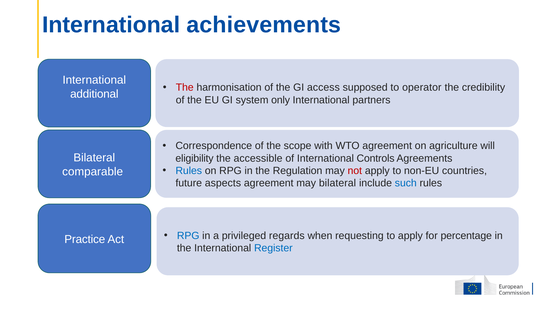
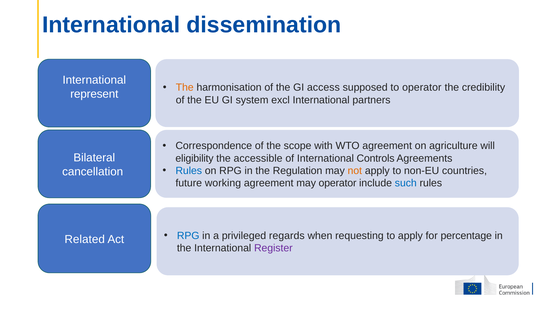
achievements: achievements -> dissemination (264, 25)
The colour: red -> orange (185, 88)
additional: additional -> represent (94, 94)
only: only -> excl (281, 100)
not colour: red -> orange (355, 171)
comparable: comparable -> cancellation (93, 172)
aspects: aspects -> working (223, 183)
may bilateral: bilateral -> operator (338, 183)
Practice: Practice -> Related (85, 239)
Register colour: blue -> purple (273, 248)
